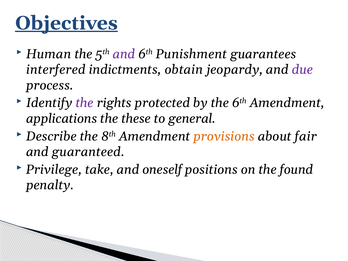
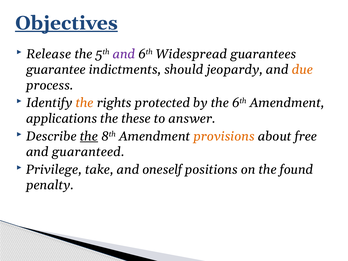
Human: Human -> Release (49, 54)
Punishment: Punishment -> Widespread (191, 54)
interfered: interfered -> guarantee (56, 70)
obtain: obtain -> should (184, 70)
due colour: purple -> orange (302, 70)
the colour: purple -> orange (85, 103)
general: general -> answer (192, 119)
the underline: none -> present (89, 136)
fair: fair -> free (306, 136)
